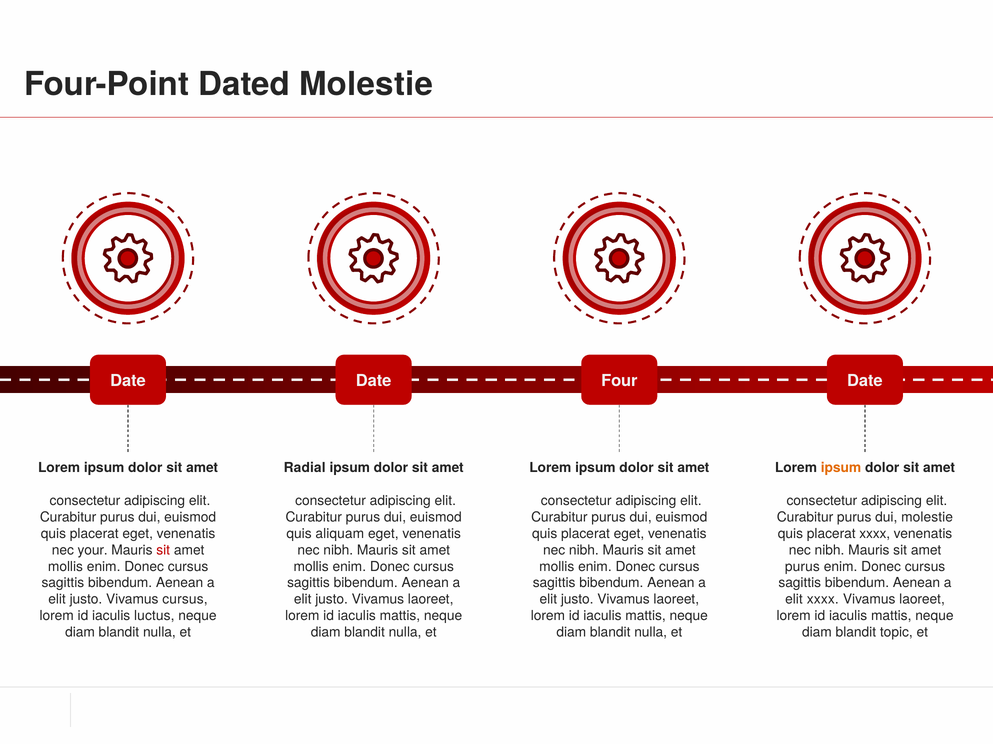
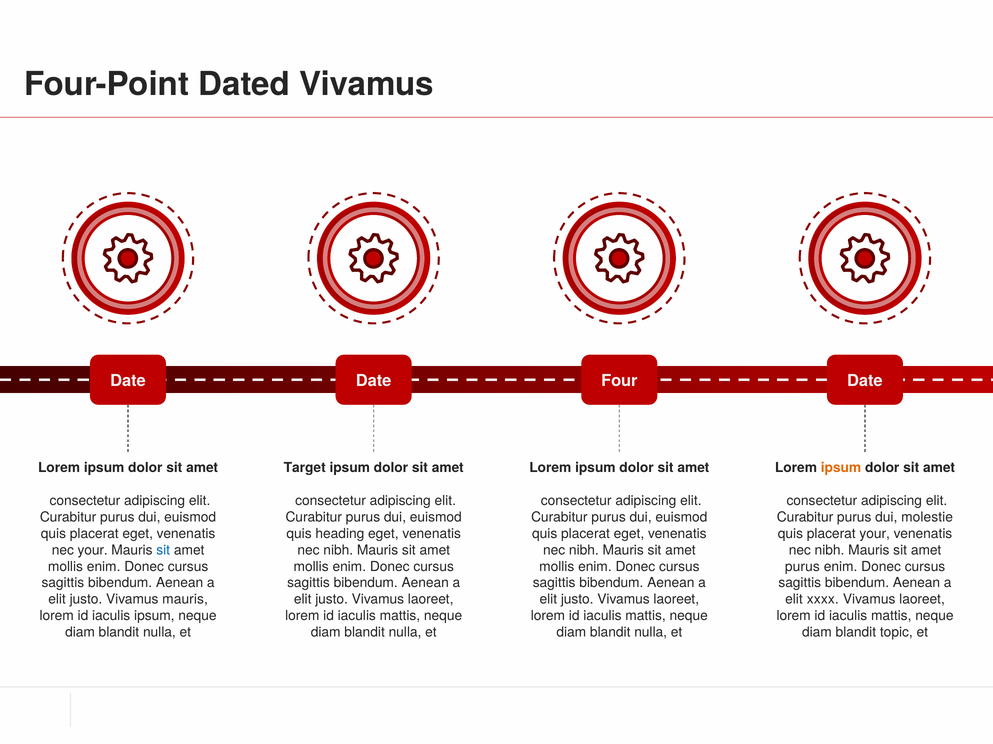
Dated Molestie: Molestie -> Vivamus (366, 84)
Radial: Radial -> Target (305, 468)
aliquam: aliquam -> heading (340, 534)
placerat xxxx: xxxx -> your (875, 534)
sit colour: red -> blue (163, 551)
Vivamus cursus: cursus -> mauris (185, 600)
iaculis luctus: luctus -> ipsum (154, 616)
